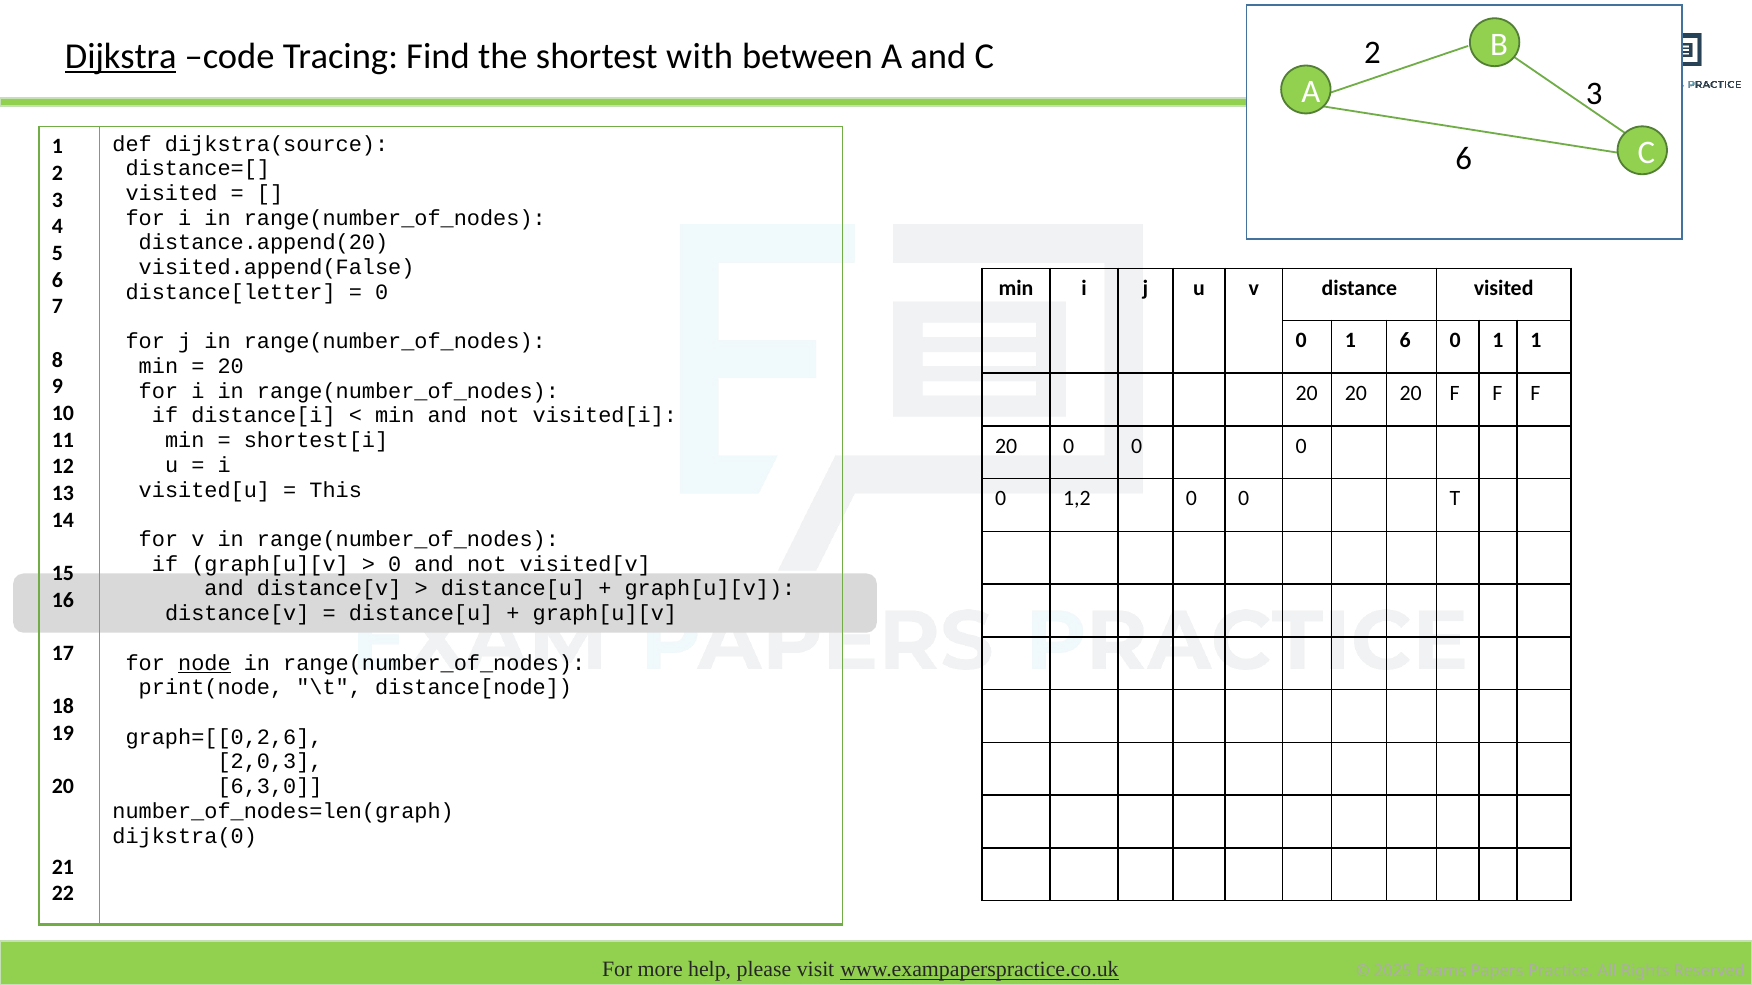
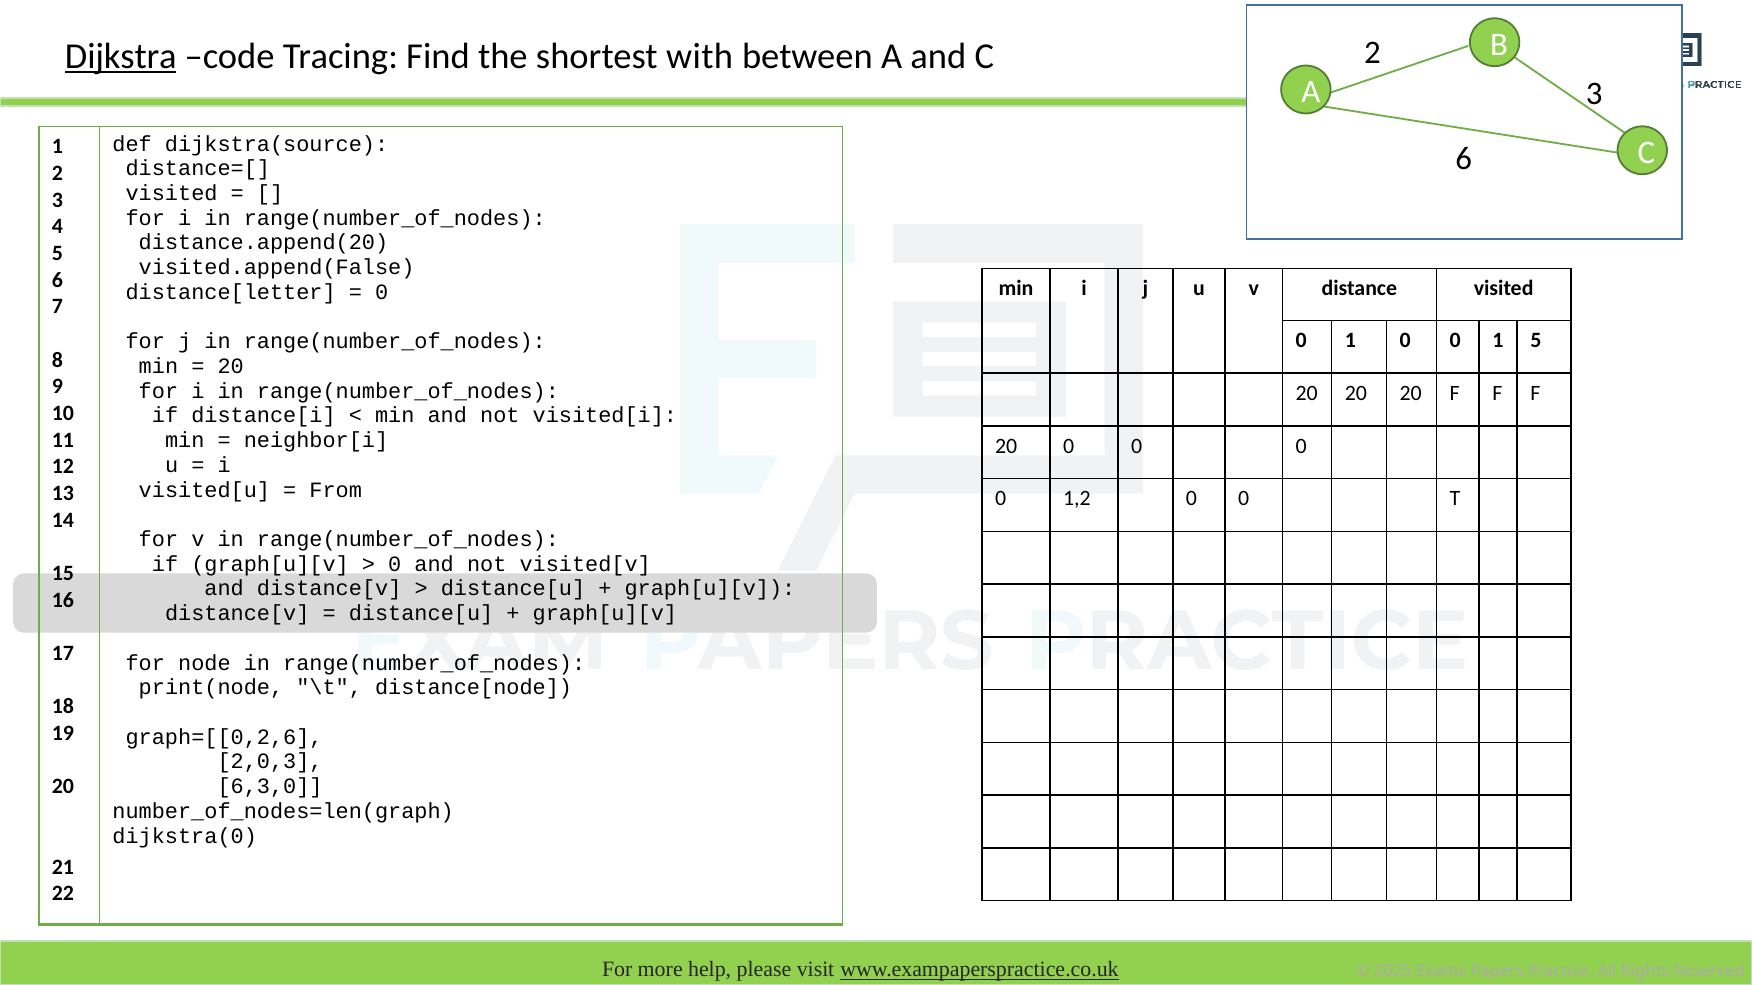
1 6: 6 -> 0 (1405, 341)
1 1: 1 -> 5 (1536, 341)
shortest[i: shortest[i -> neighbor[i (316, 441)
This: This -> From (336, 490)
node underline: present -> none (204, 663)
